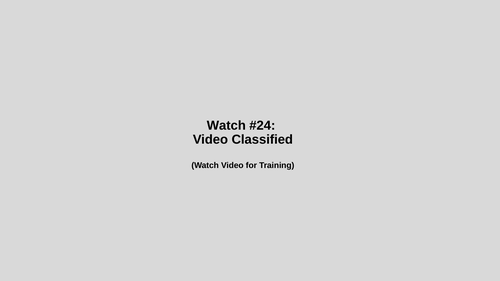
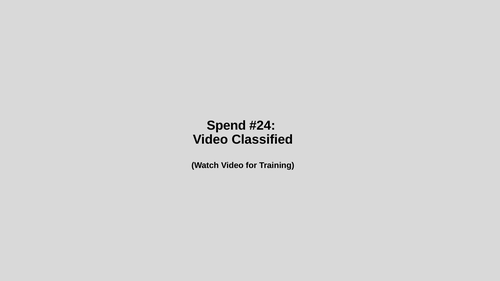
Watch: Watch -> Spend (226, 126)
